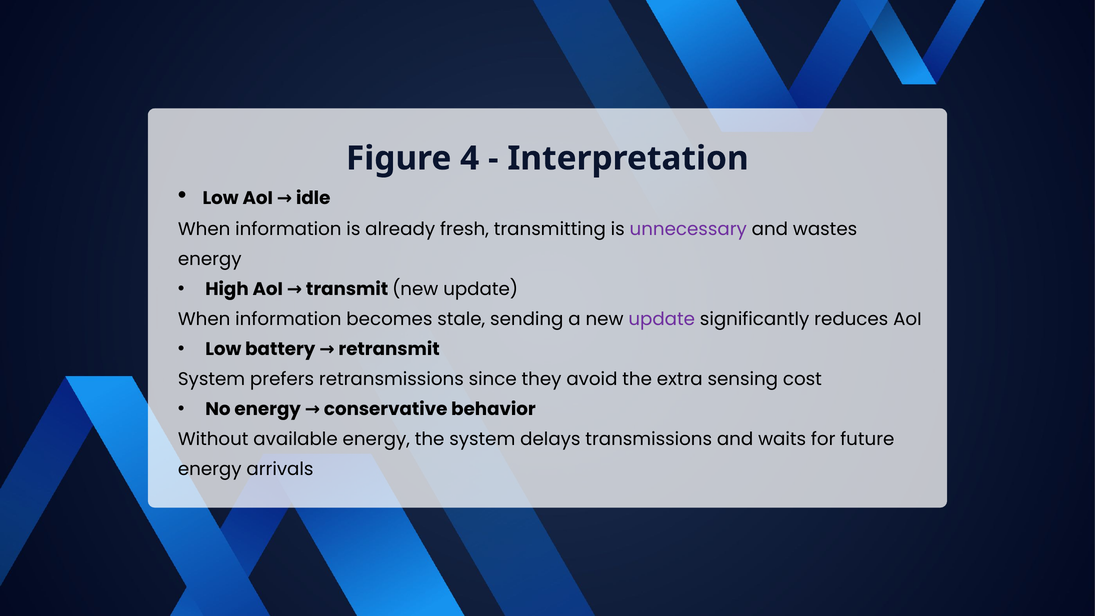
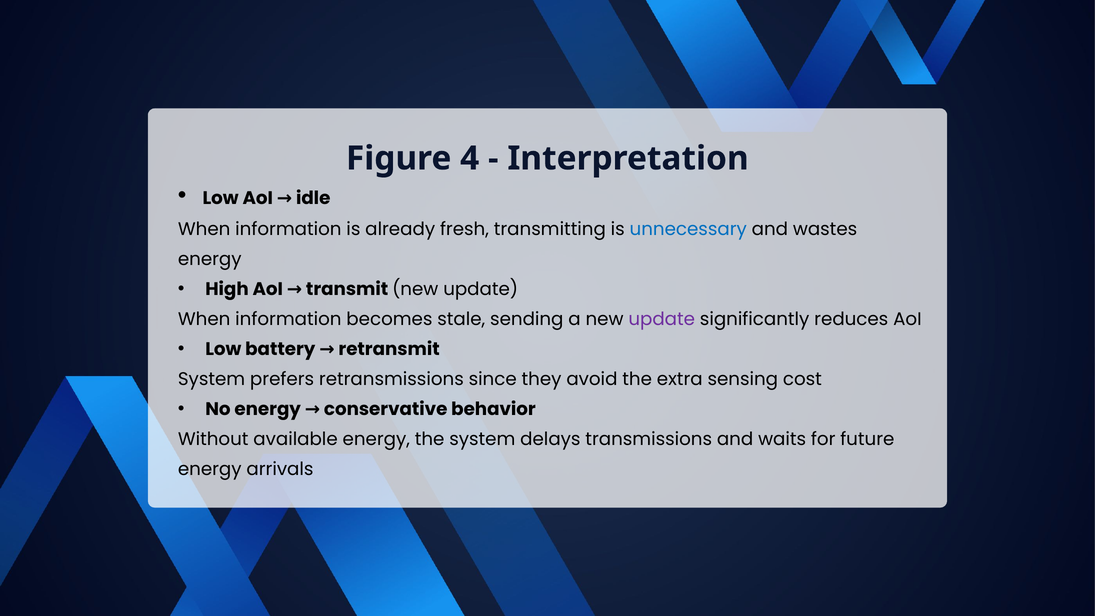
unnecessary colour: purple -> blue (688, 229)
